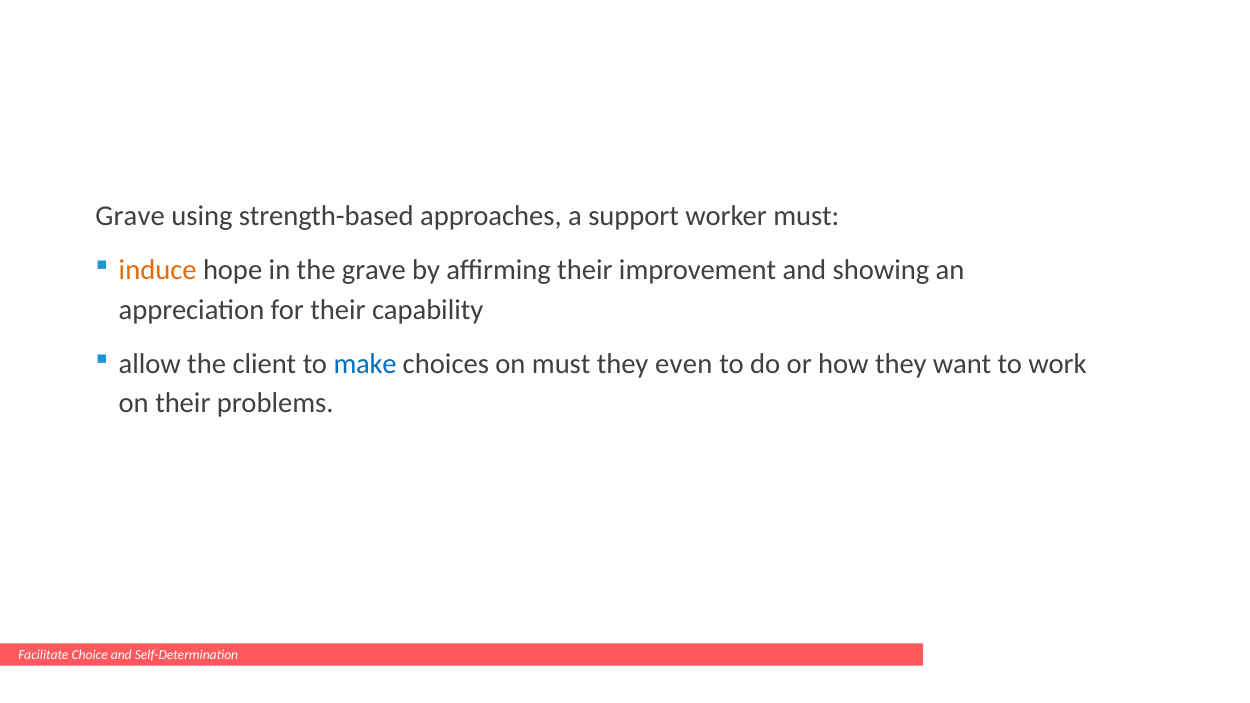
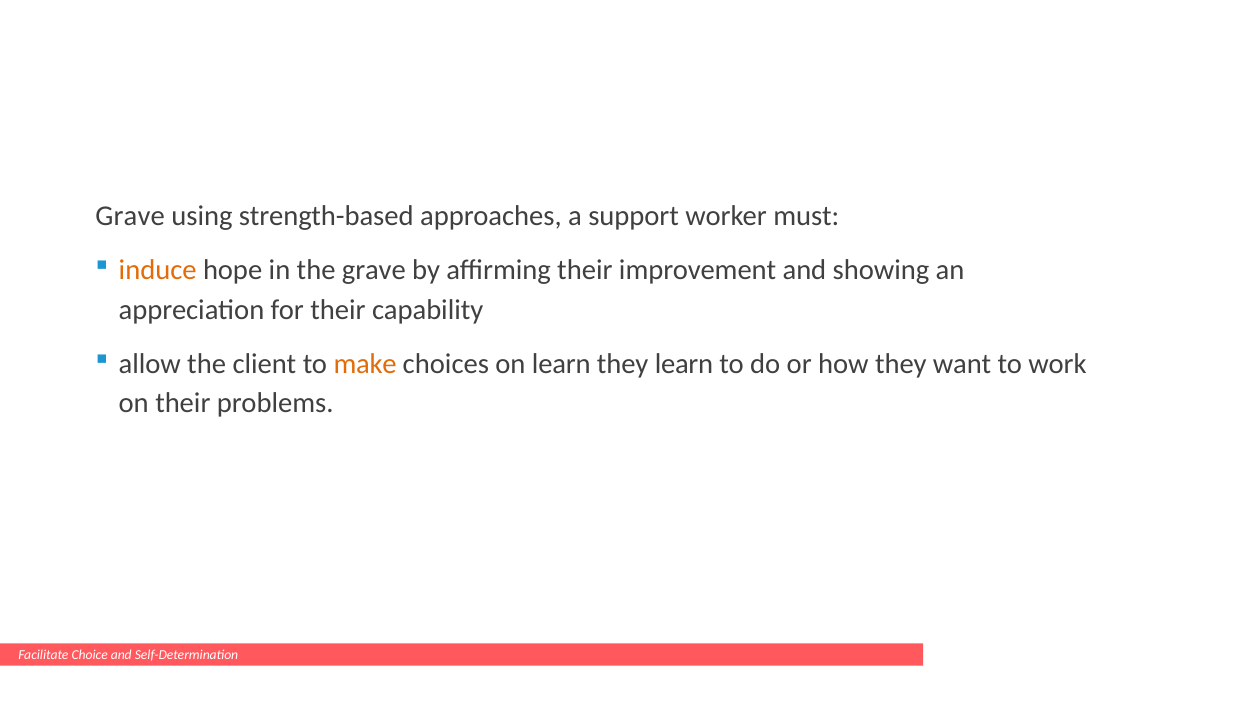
make colour: blue -> orange (365, 364)
on must: must -> learn (561, 364)
they even: even -> learn (684, 364)
